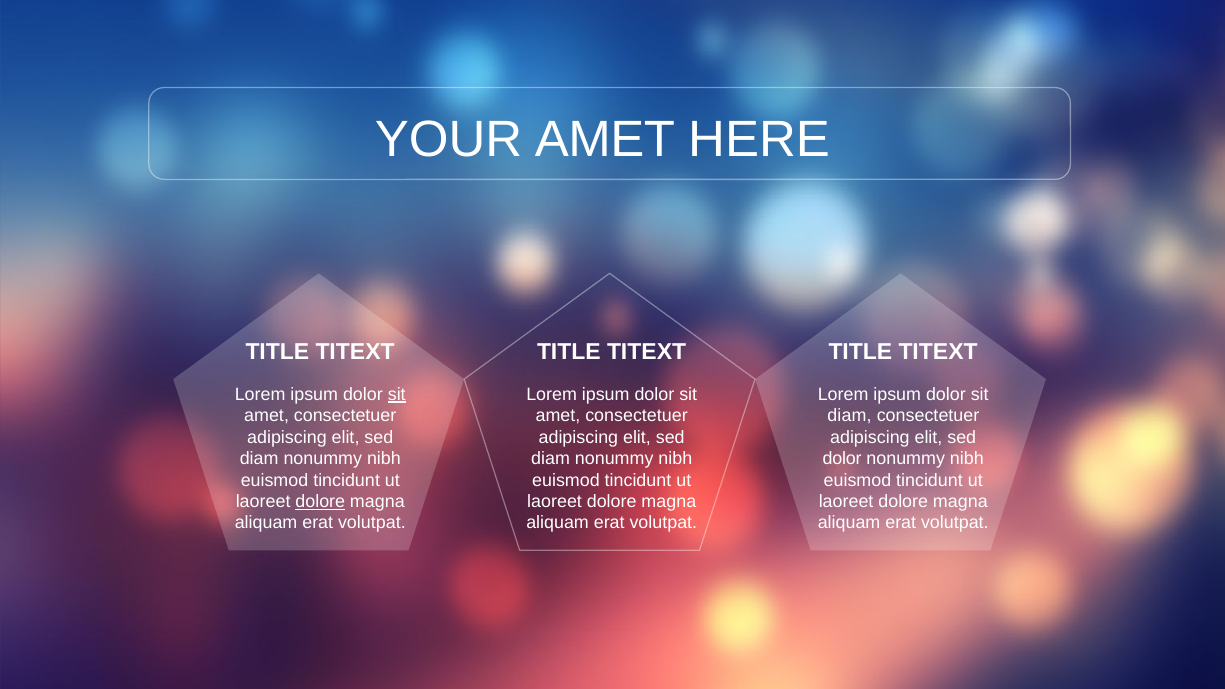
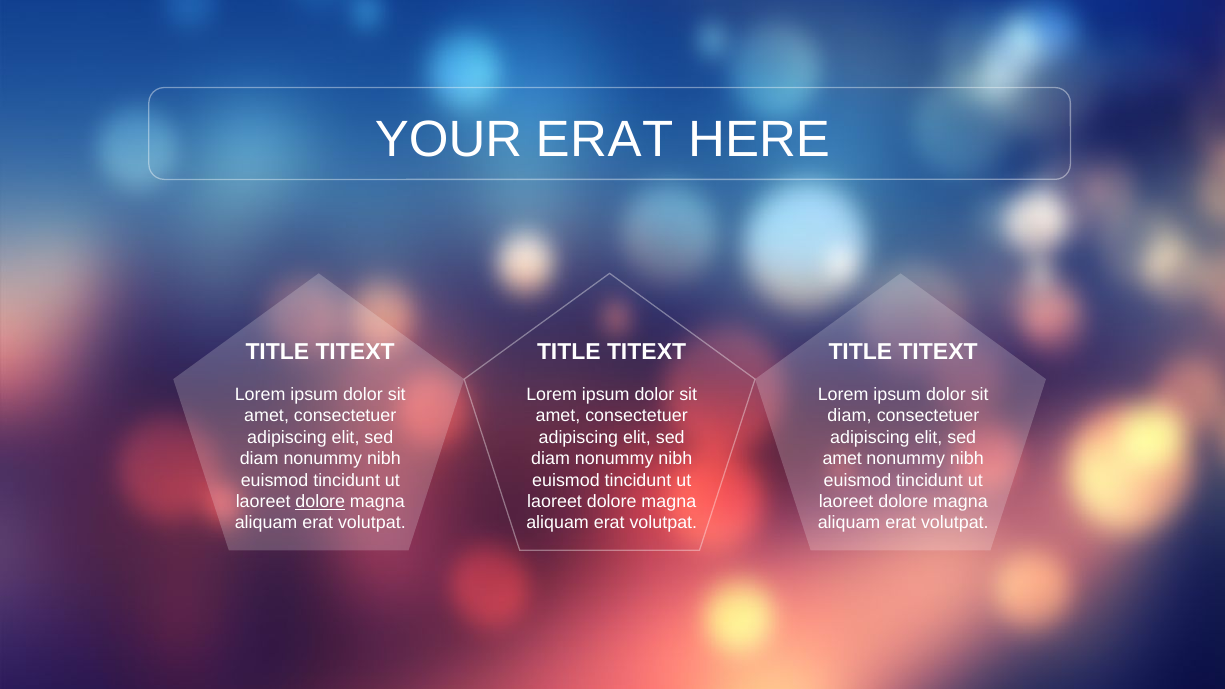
YOUR AMET: AMET -> ERAT (604, 140)
sit underline: present -> none (397, 394)
dolor: dolor -> amet (842, 459)
